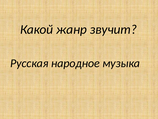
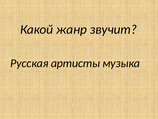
народное: народное -> артисты (75, 63)
